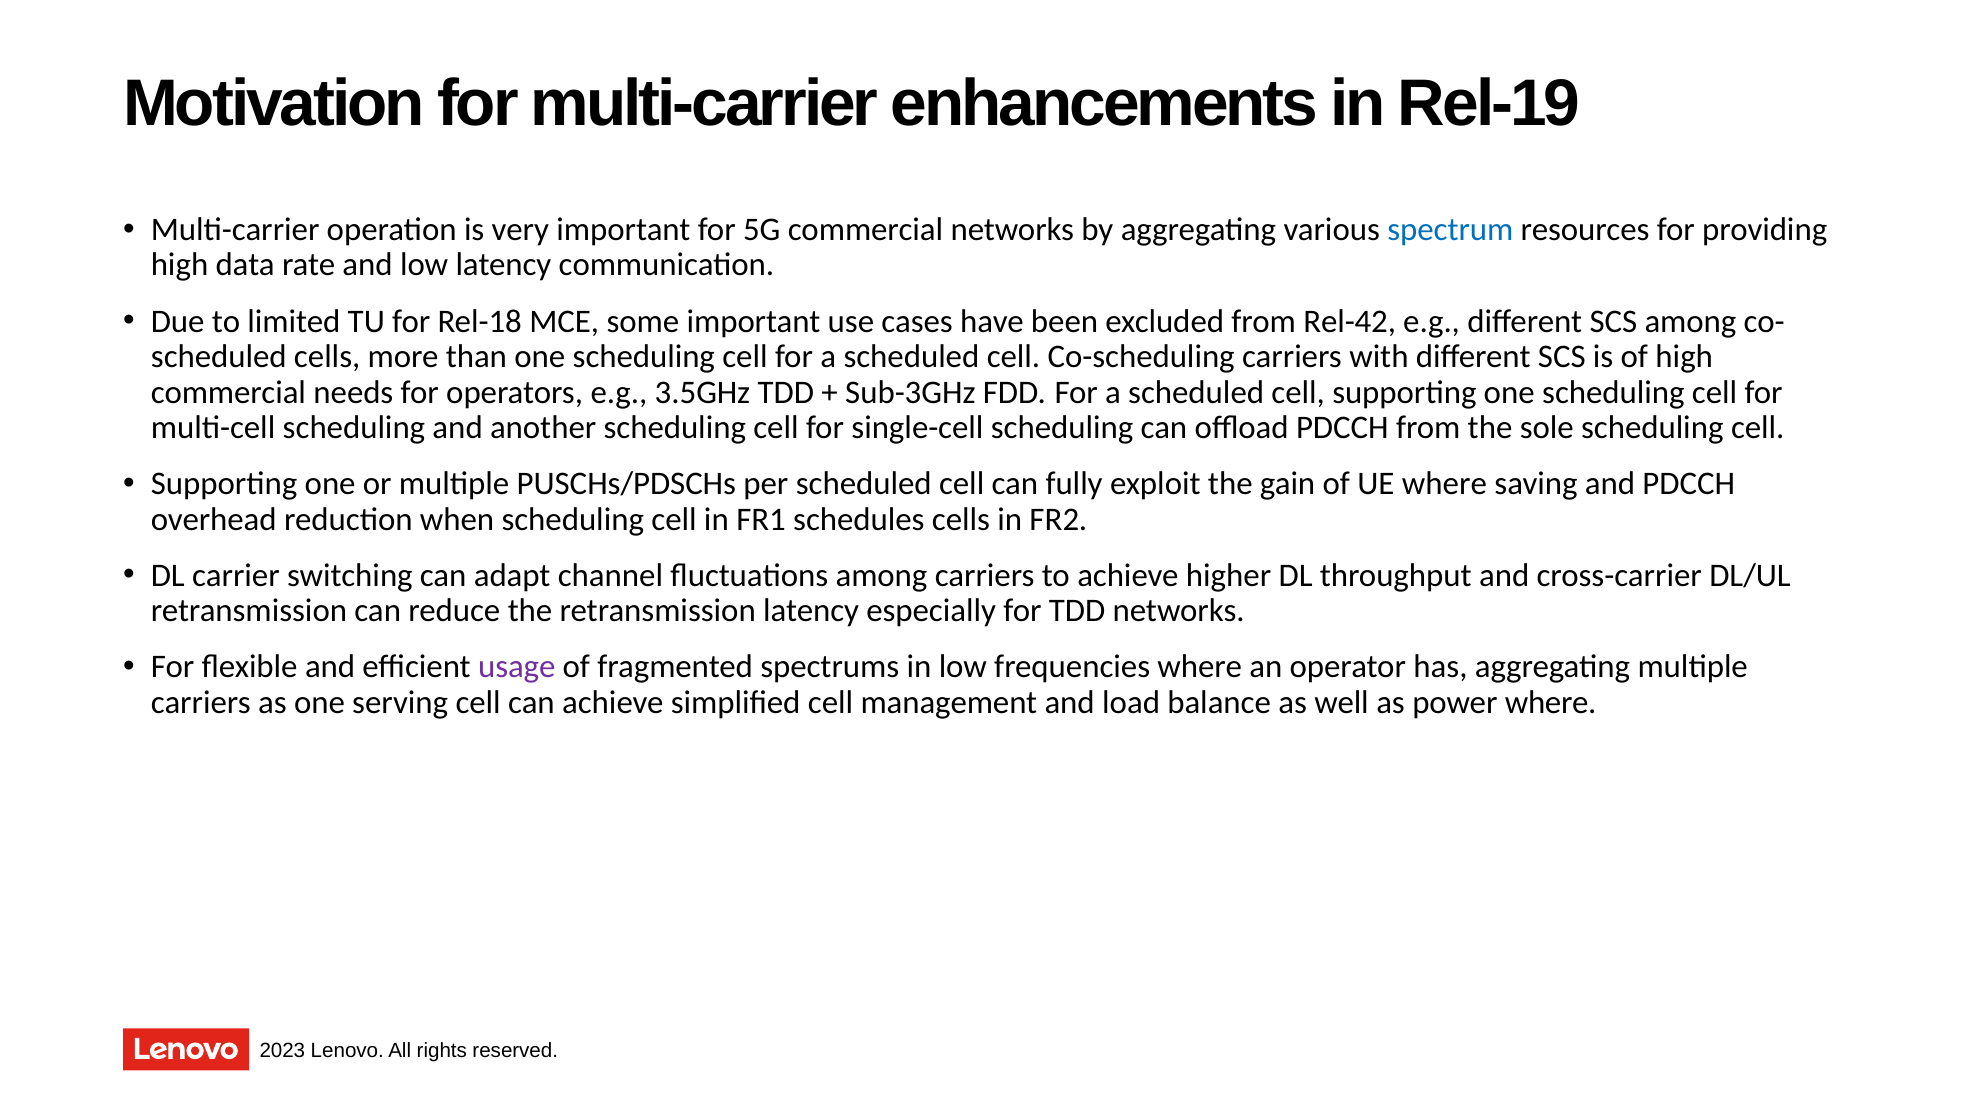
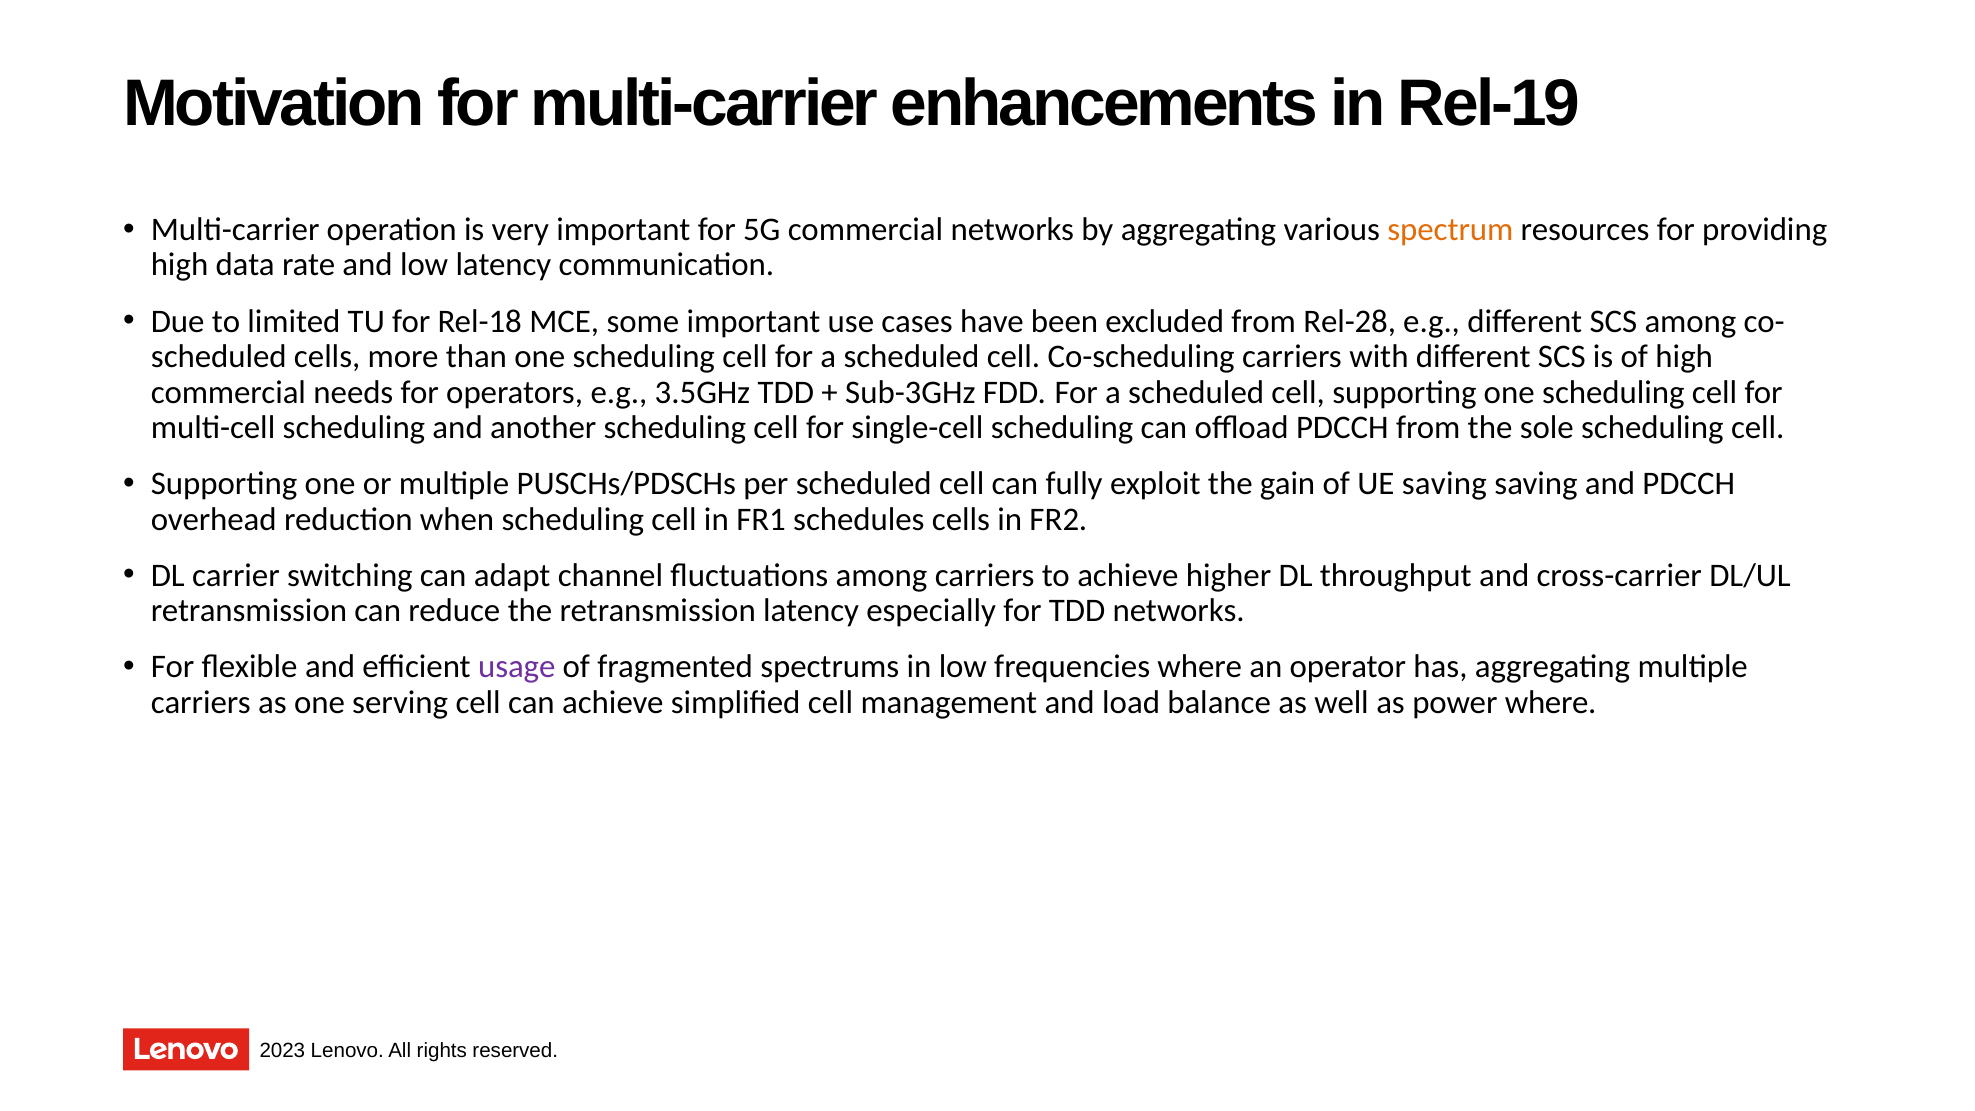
spectrum colour: blue -> orange (1450, 230)
Rel-42: Rel-42 -> Rel-28 (1350, 321)
UE where: where -> saving (1444, 484)
